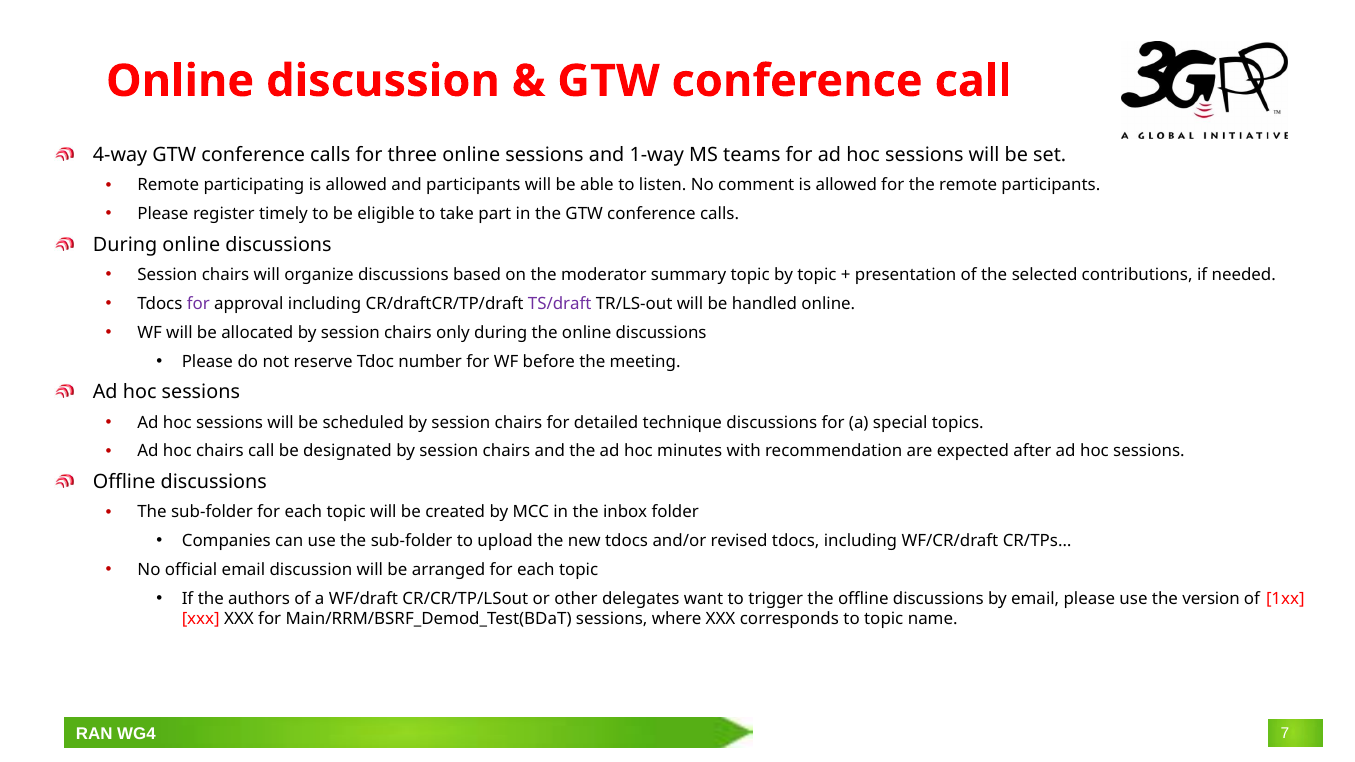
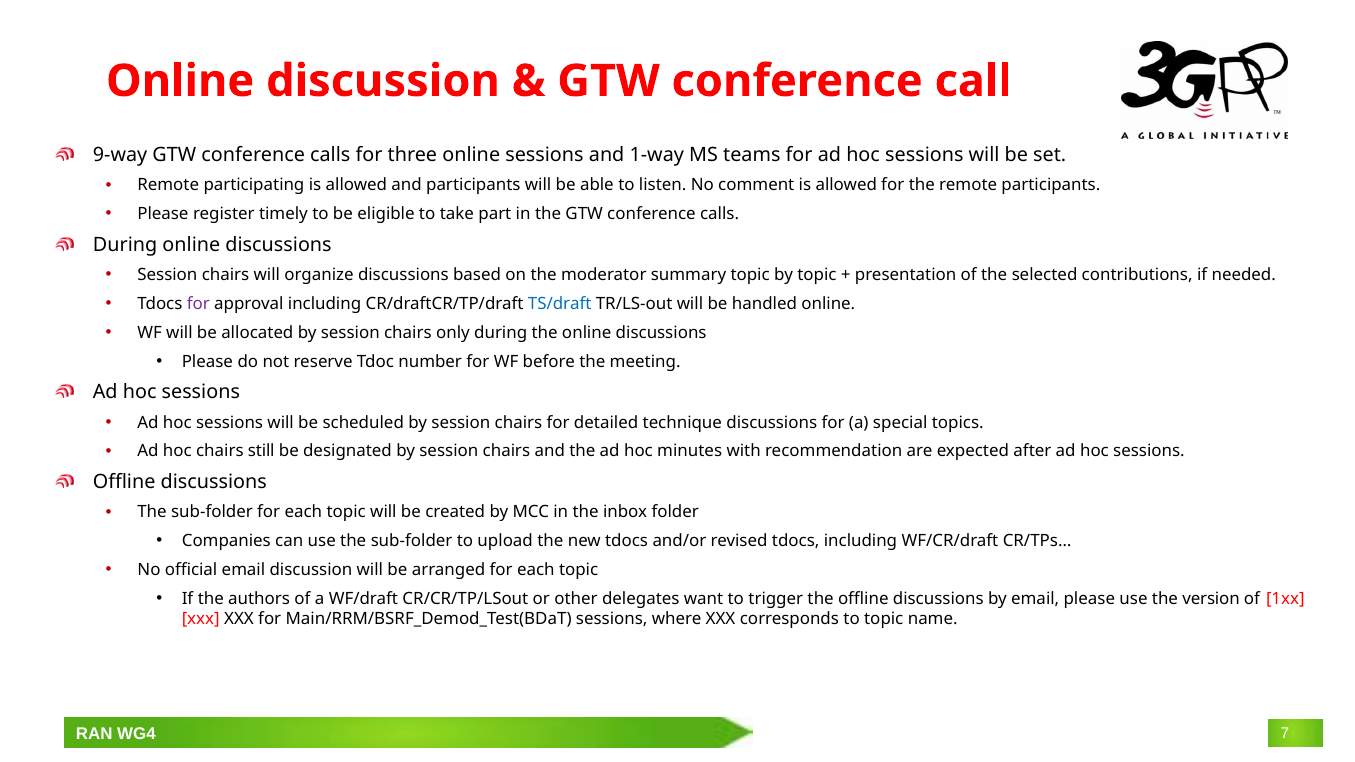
4-way: 4-way -> 9-way (120, 155)
TS/draft colour: purple -> blue (560, 304)
chairs call: call -> still (261, 451)
